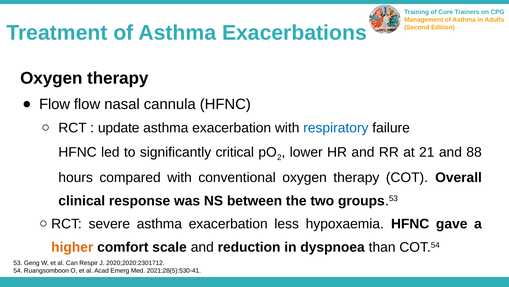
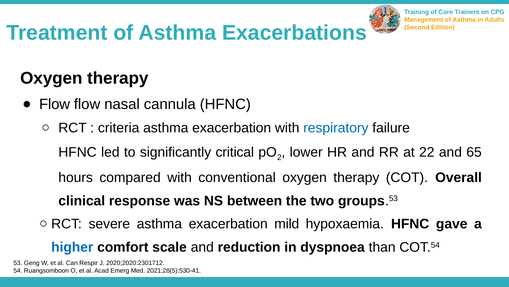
update: update -> criteria (119, 128)
21: 21 -> 22 (427, 152)
88: 88 -> 65 (474, 152)
less: less -> mild (287, 224)
higher colour: orange -> blue (72, 247)
